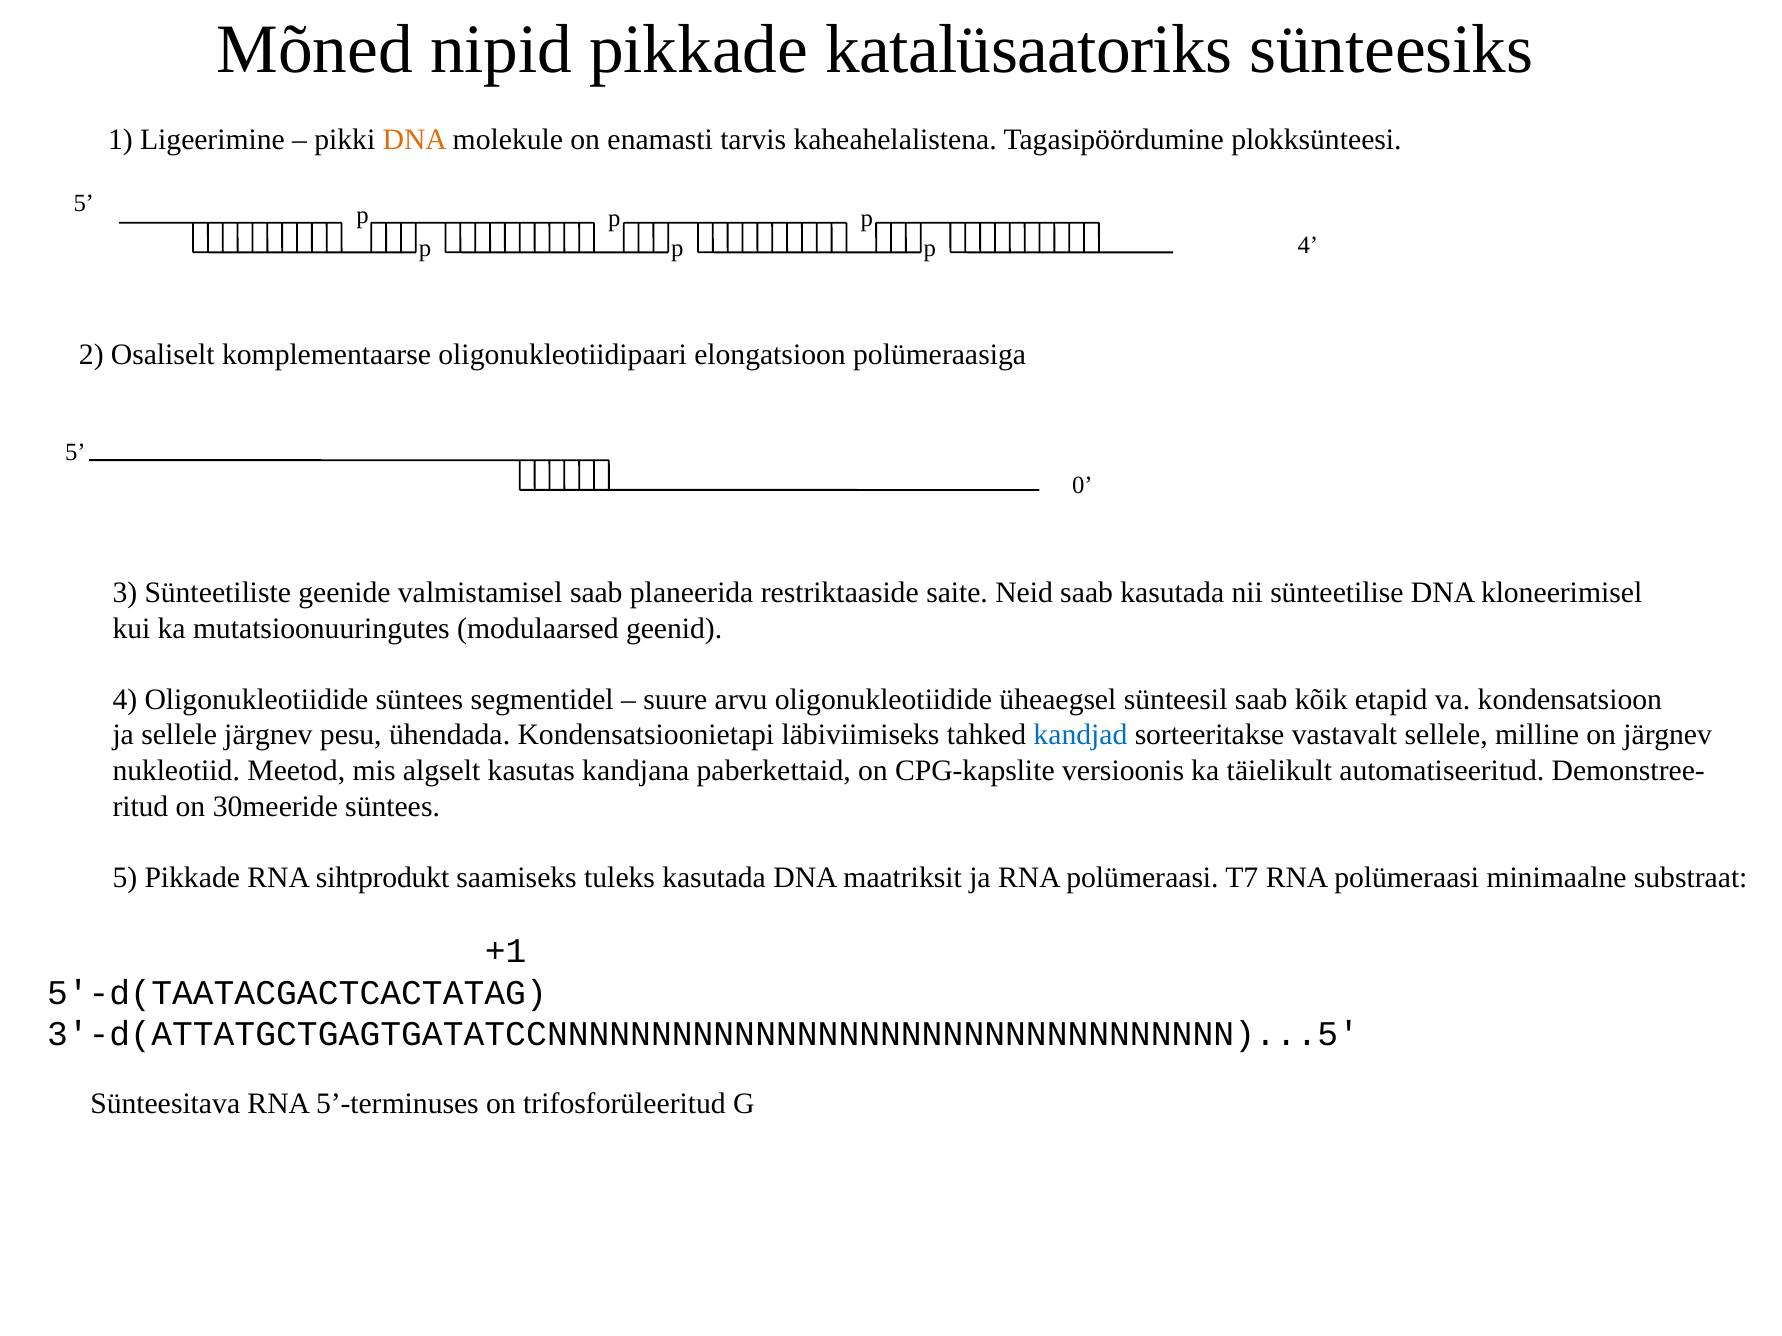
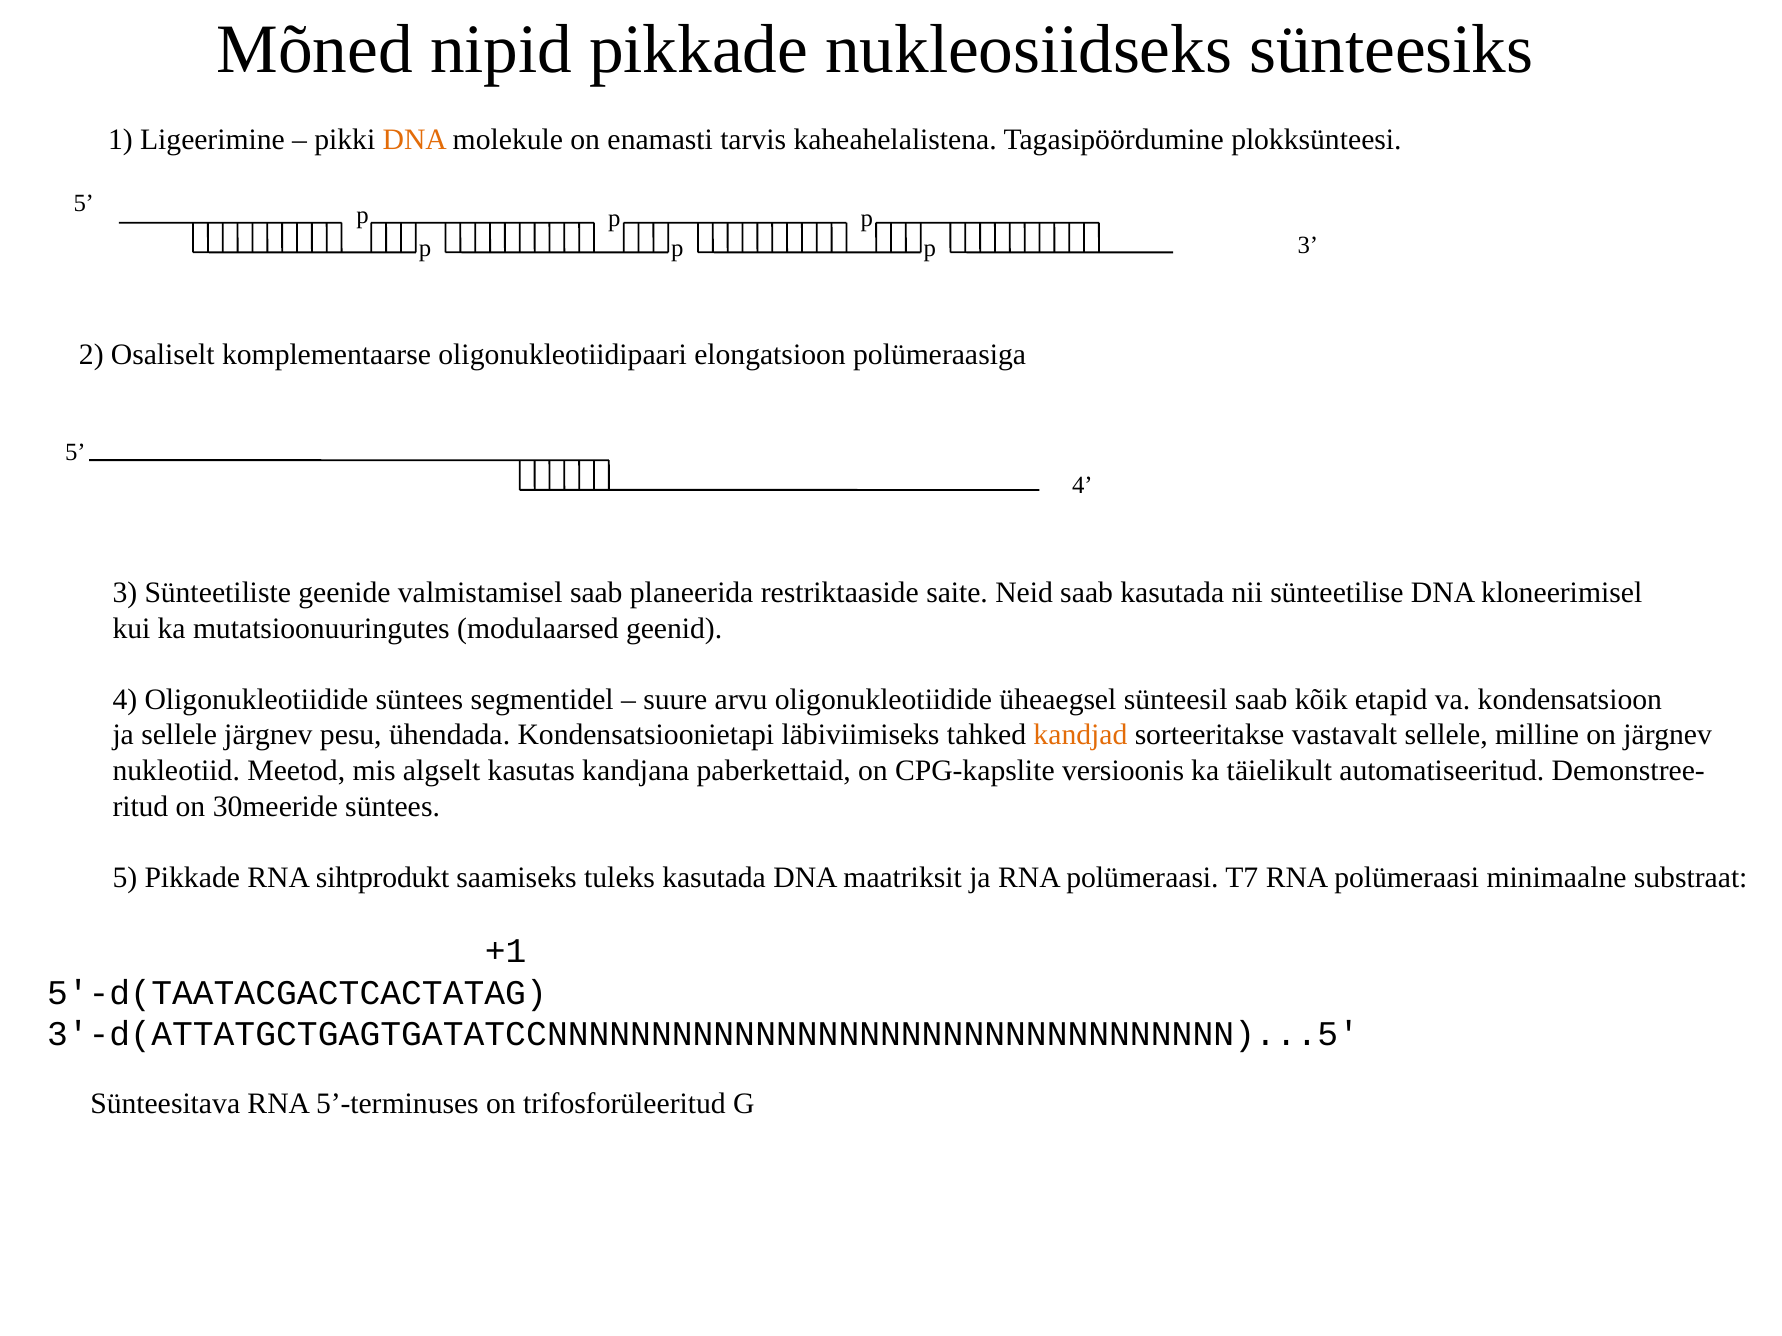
katalüsaatoriks: katalüsaatoriks -> nukleosiidseks (1029, 49)
4: 4 -> 3 (1308, 245)
0: 0 -> 4 (1082, 486)
kandjad colour: blue -> orange (1080, 735)
